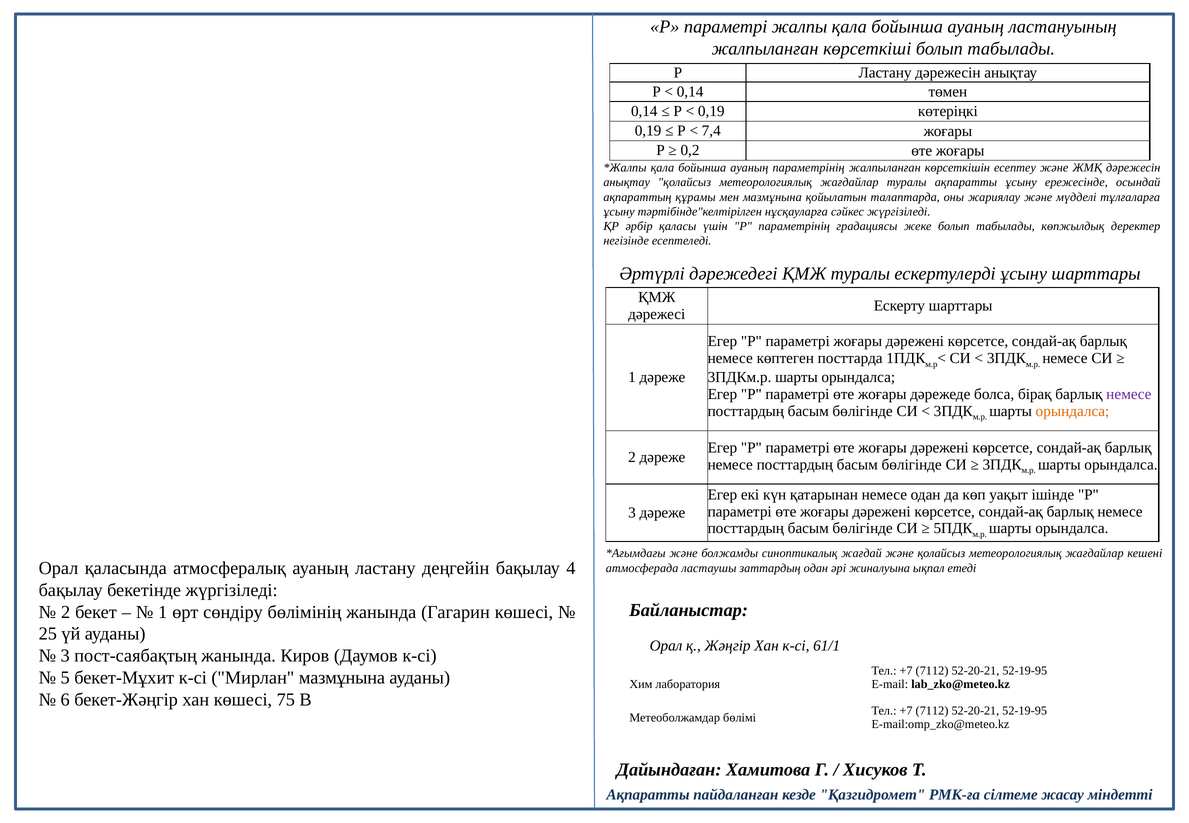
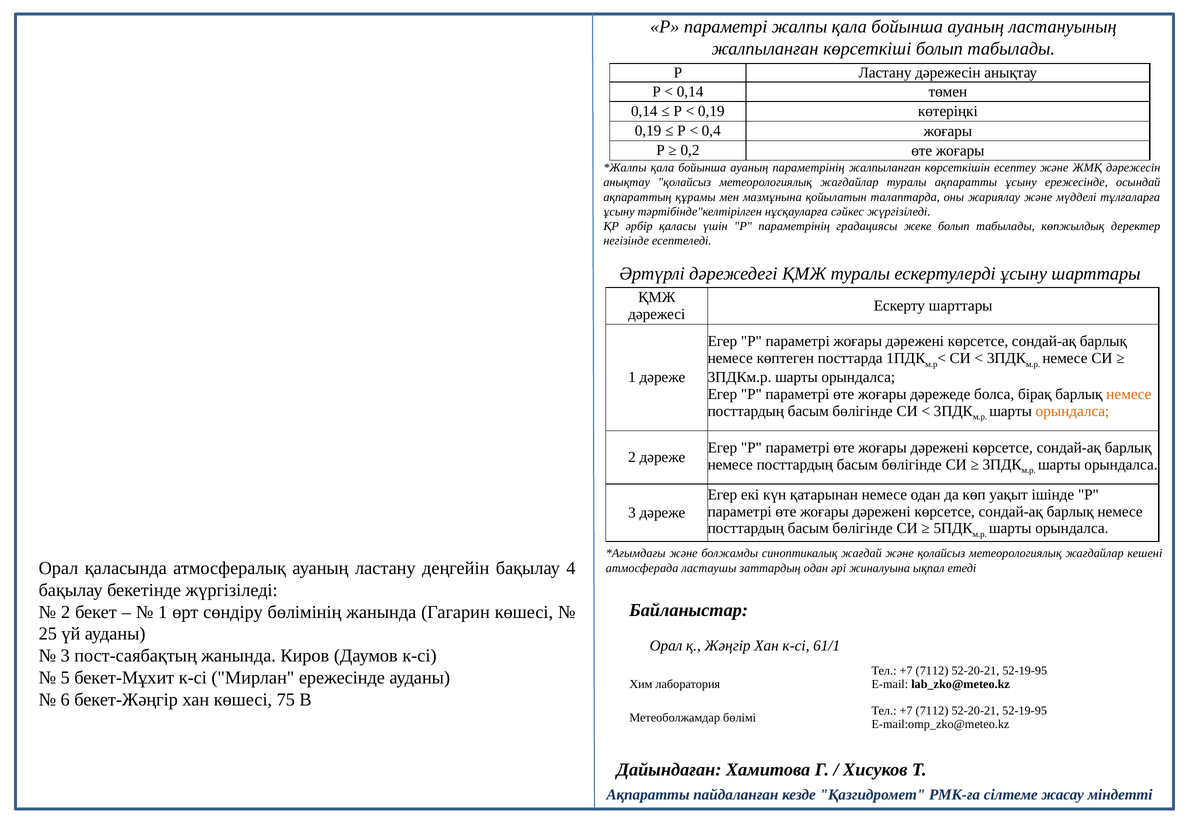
7,4: 7,4 -> 0,4 (711, 131)
немесе colour: purple -> orange (1129, 394)
Мирлан мазмұнына: мазмұнына -> ережесінде (342, 678)
